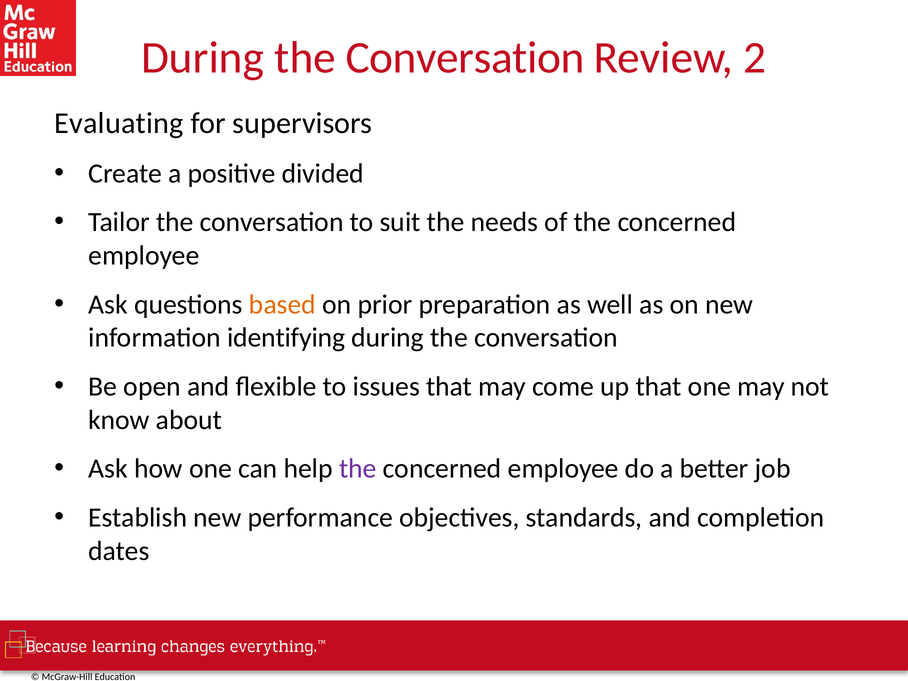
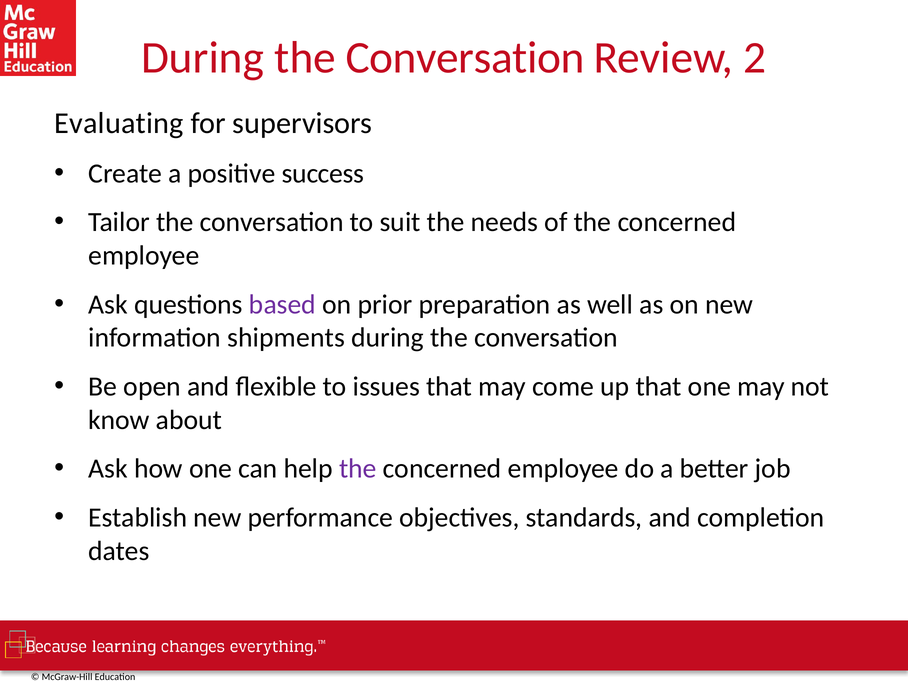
divided: divided -> success (323, 173)
based colour: orange -> purple (282, 304)
identifying: identifying -> shipments (286, 338)
